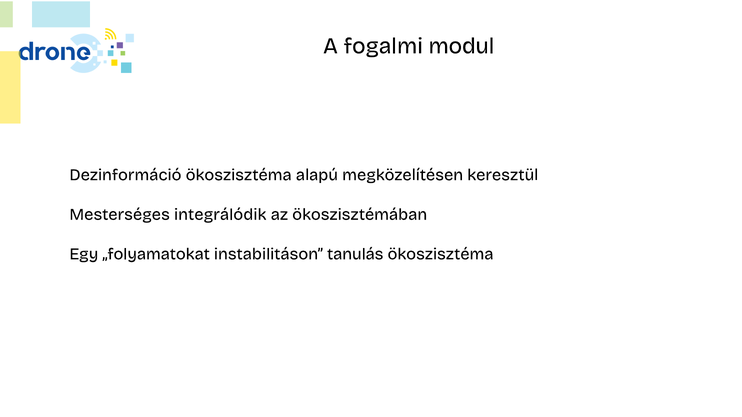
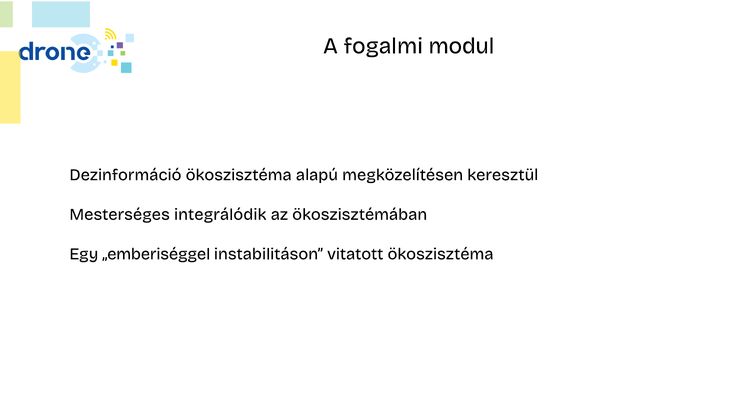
„folyamatokat: „folyamatokat -> „emberiséggel (156, 254)
tanulás: tanulás -> vitatott (355, 254)
